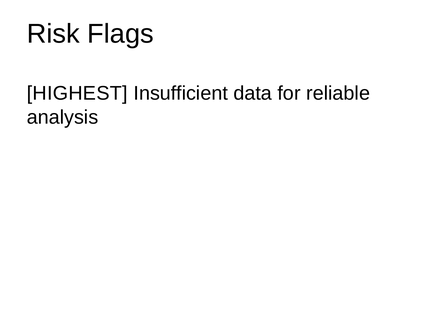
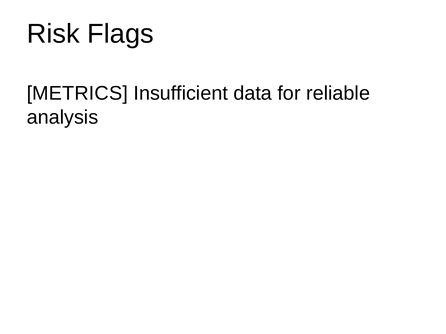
HIGHEST: HIGHEST -> METRICS (77, 94)
